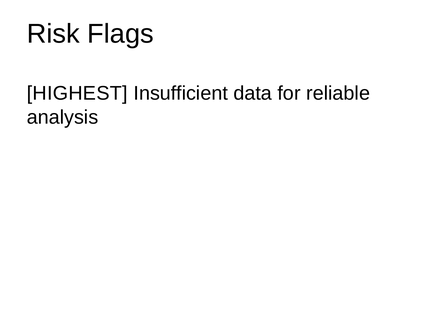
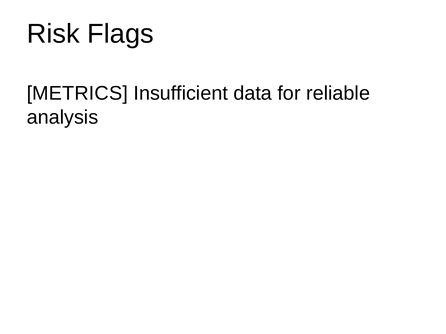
HIGHEST: HIGHEST -> METRICS (77, 94)
